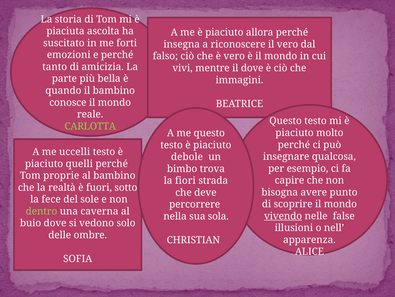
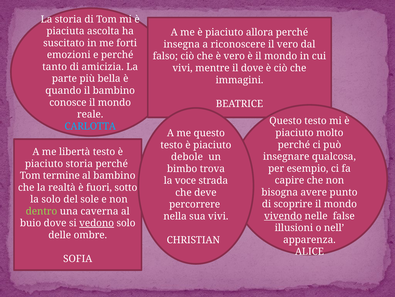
CARLOTTA colour: light green -> light blue (90, 126)
uccelli: uccelli -> libertà (75, 151)
piaciuto quelli: quelli -> storia (79, 163)
proprie: proprie -> termine (61, 175)
fiori: fiori -> voce (185, 180)
la fece: fece -> solo (51, 199)
sua sola: sola -> vivi (218, 216)
vedono underline: none -> present (97, 223)
